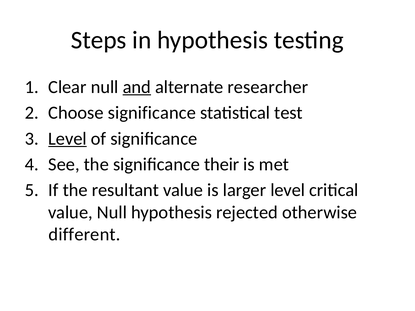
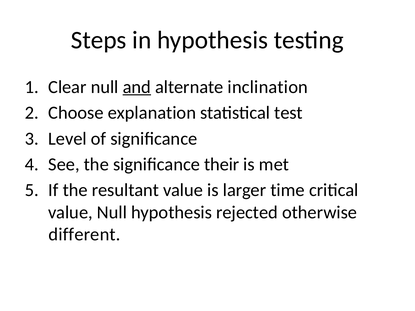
researcher: researcher -> inclination (268, 87)
Choose significance: significance -> explanation (152, 113)
Level underline: present -> none (67, 139)
larger level: level -> time (288, 190)
